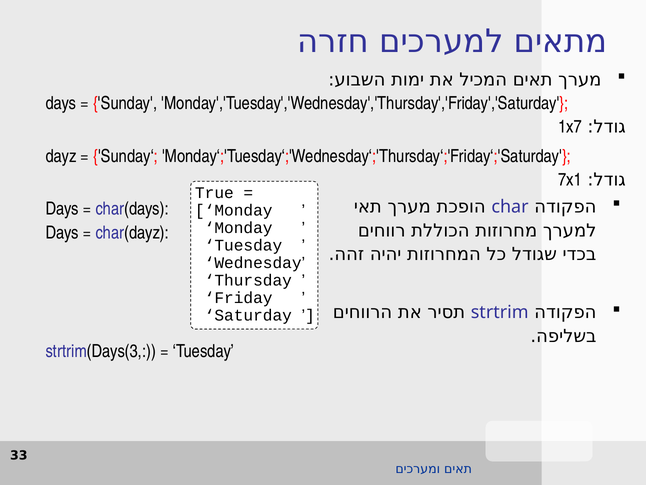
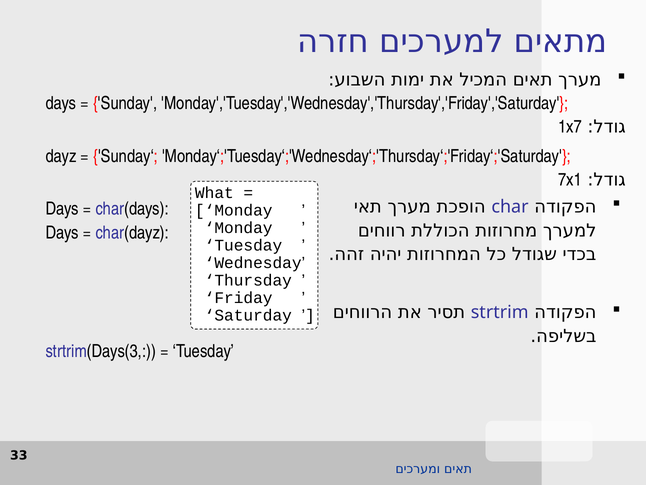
True: True -> What (214, 193)
